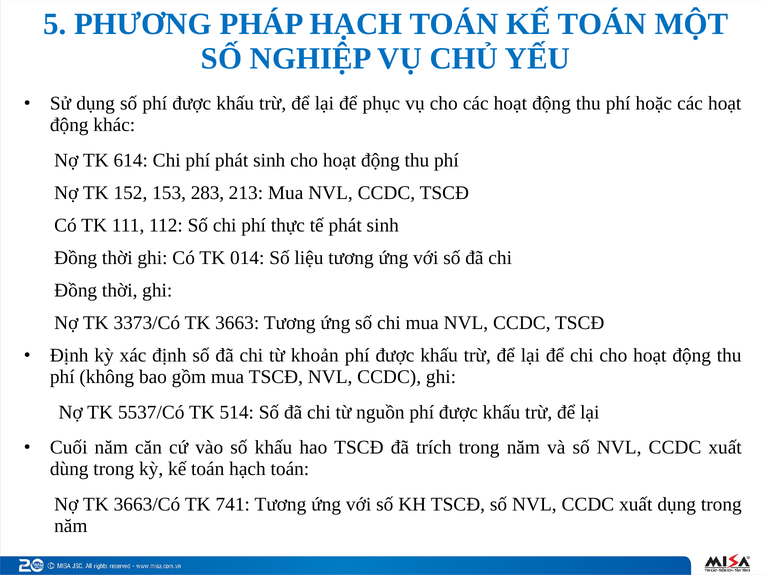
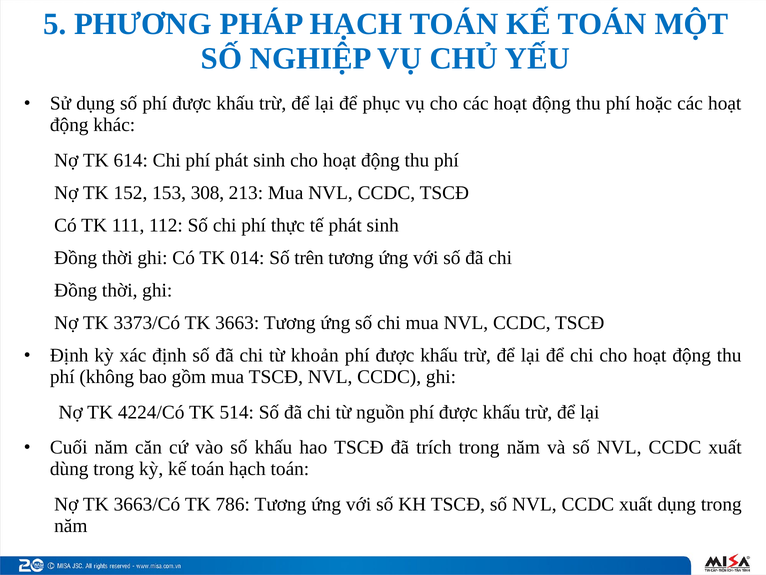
283: 283 -> 308 (207, 193)
liệu: liệu -> trên (309, 258)
5537/Có: 5537/Có -> 4224/Có (151, 412)
741: 741 -> 786 (233, 504)
